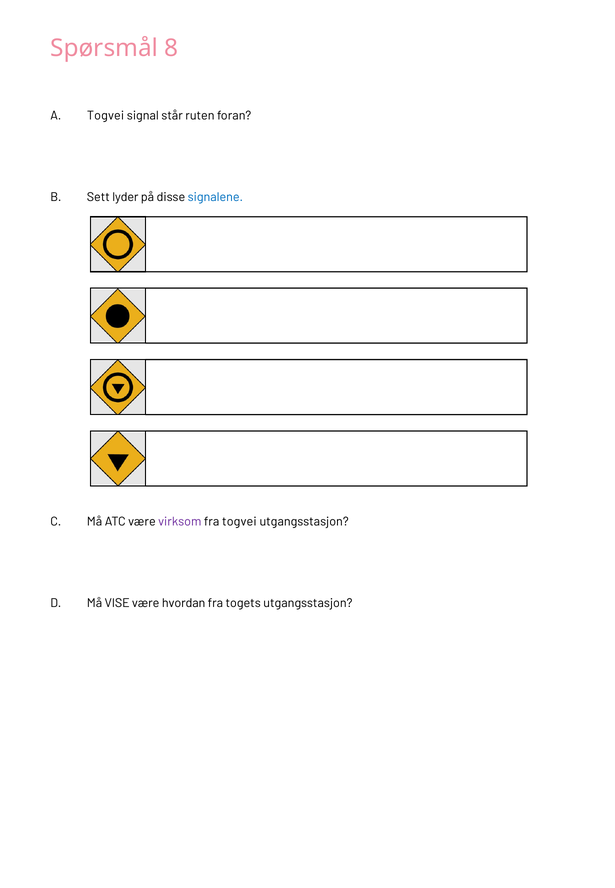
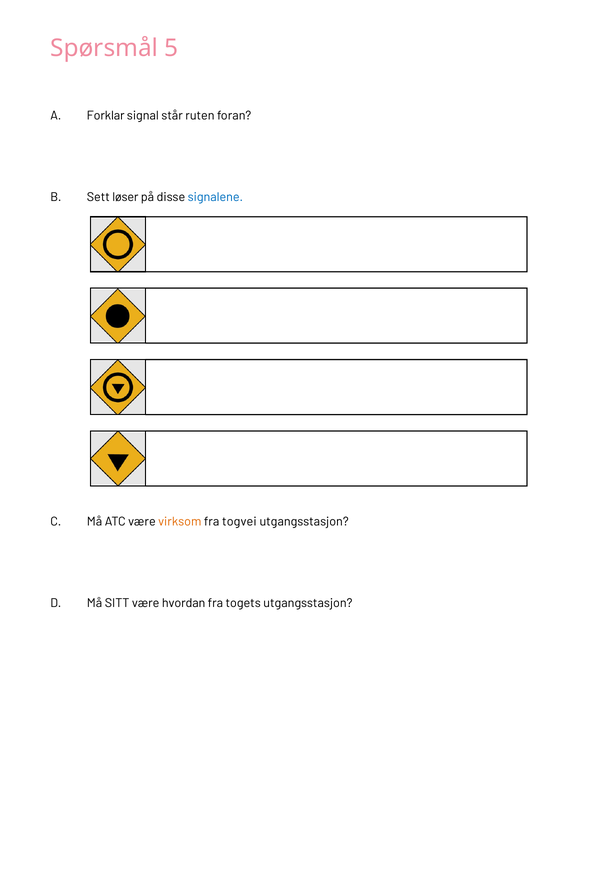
8: 8 -> 5 (171, 48)
Togvei: Togvei -> Forklar (106, 116)
lyder: lyder -> løser (125, 197)
virksom colour: purple -> orange (180, 522)
VISE: VISE -> SITT (117, 603)
